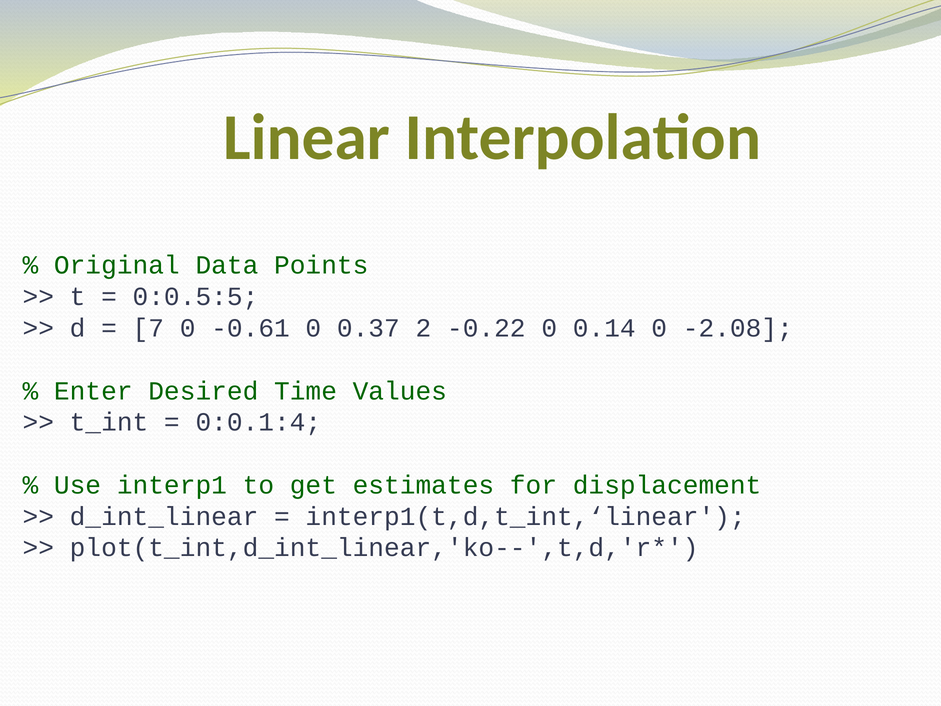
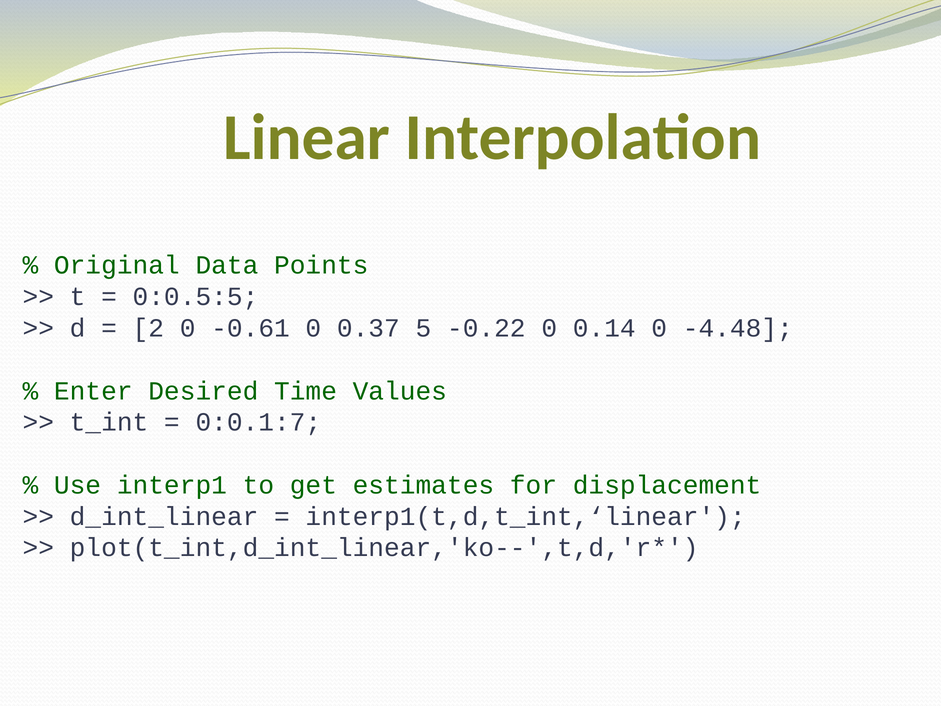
7: 7 -> 2 (148, 328)
2: 2 -> 5 (423, 328)
-2.08: -2.08 -> -4.48 (738, 328)
0:0.1:4: 0:0.1:4 -> 0:0.1:7 (258, 422)
